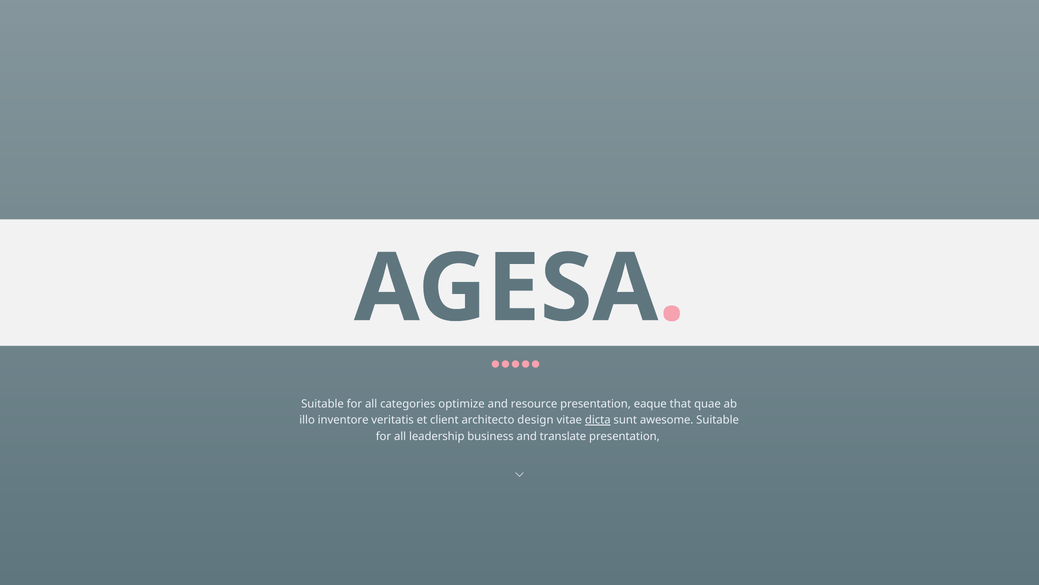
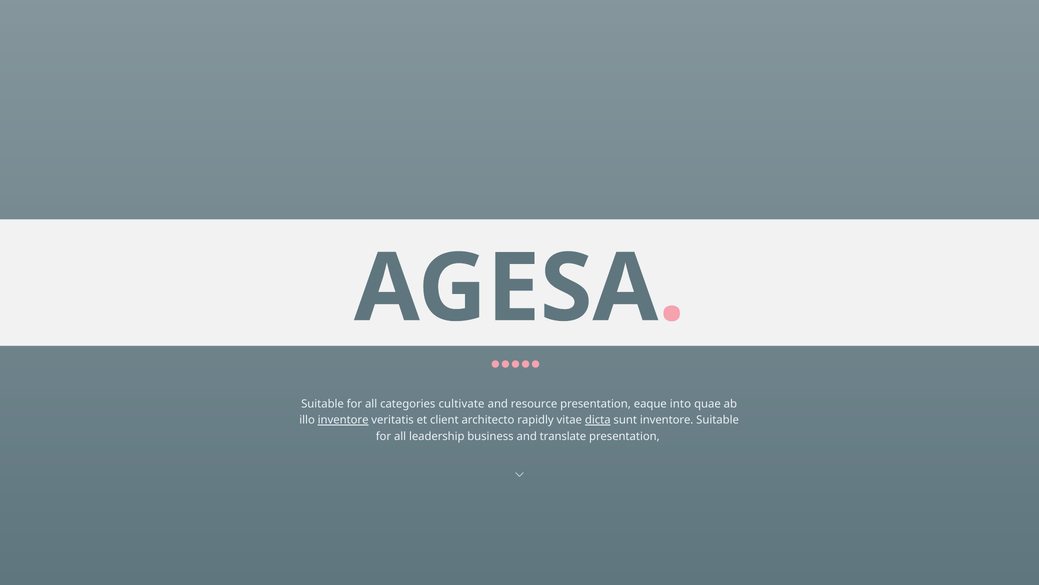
optimize: optimize -> cultivate (462, 403)
that: that -> into (680, 403)
inventore underline: none -> present (343, 420)
design: design -> rapidly (536, 420)
sunt awesome: awesome -> inventore (667, 420)
